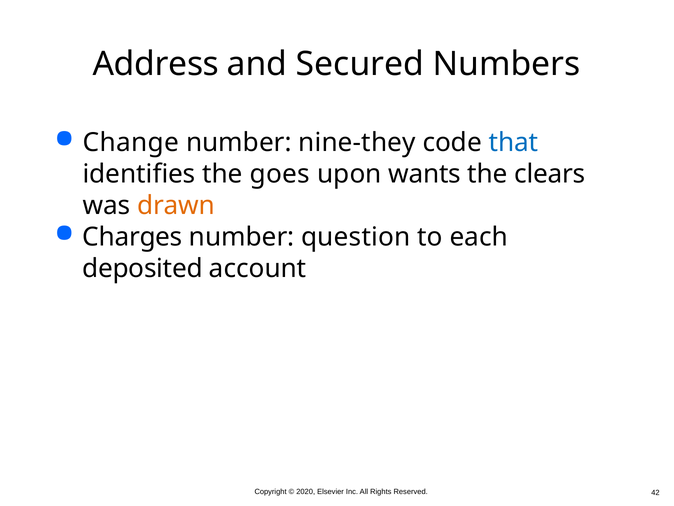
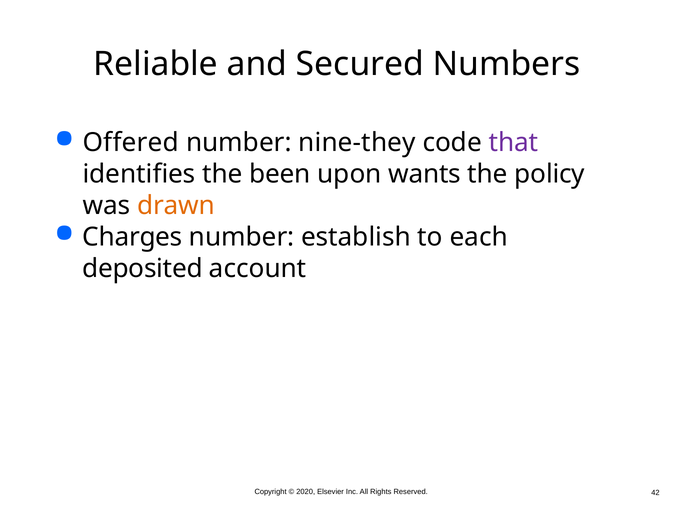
Address: Address -> Reliable (156, 64)
Change: Change -> Offered (131, 143)
that colour: blue -> purple (513, 143)
goes: goes -> been (280, 174)
clears: clears -> policy (550, 174)
question: question -> establish (356, 237)
